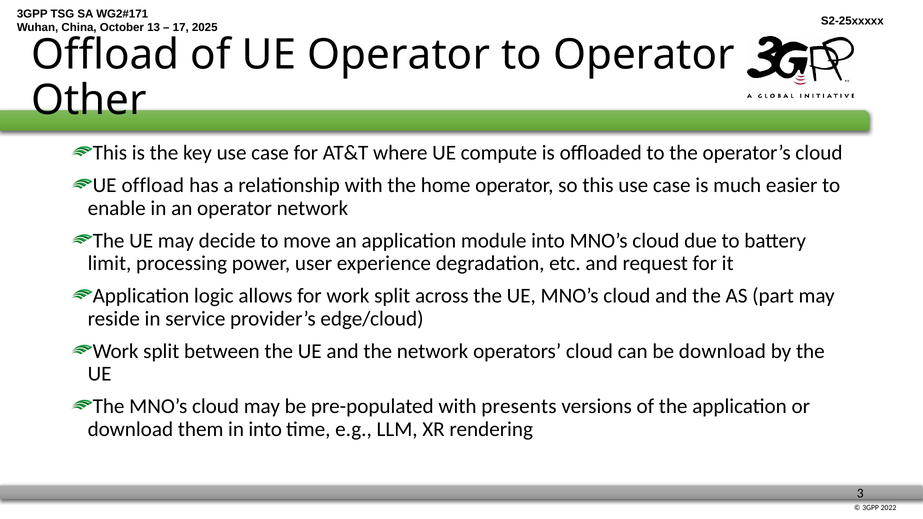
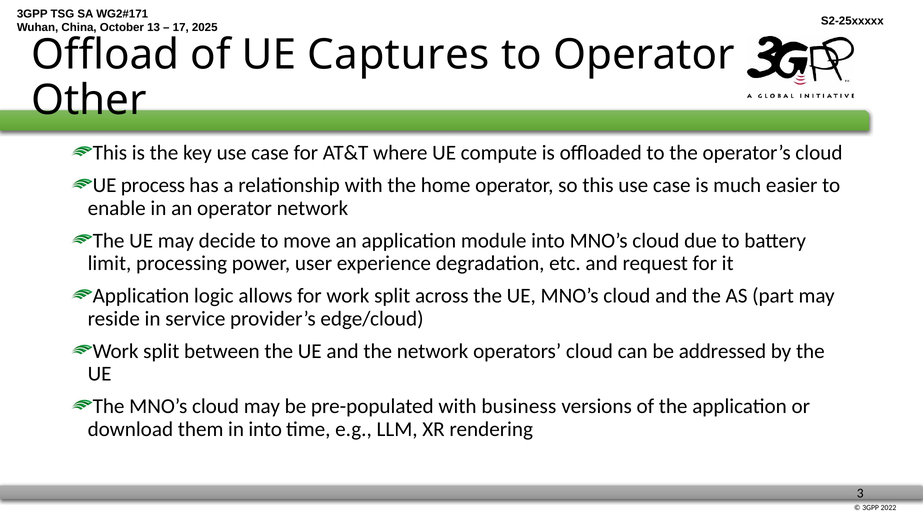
UE Operator: Operator -> Captures (398, 55)
UE offload: offload -> process (153, 185)
be download: download -> addressed (722, 351)
presents: presents -> business (519, 407)
